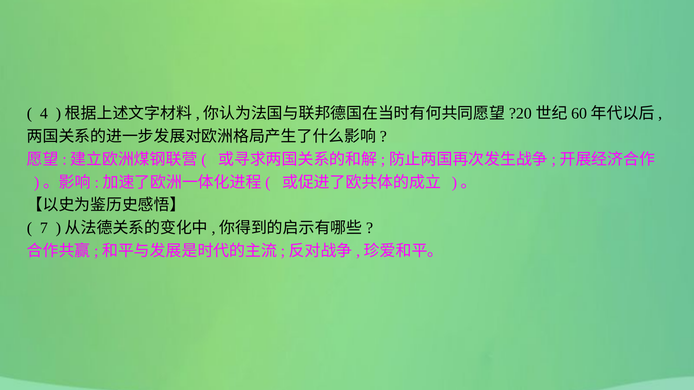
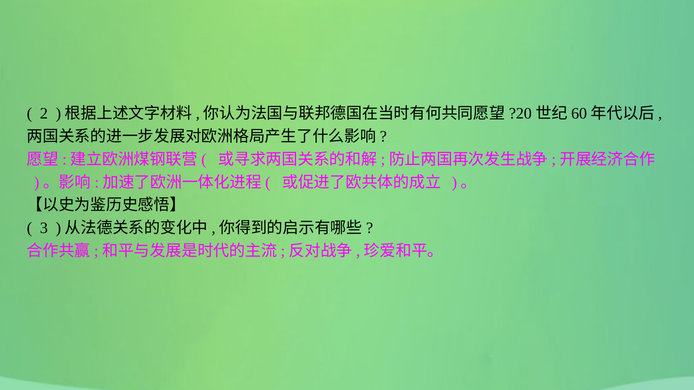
4: 4 -> 2 (44, 114)
7: 7 -> 3 (44, 228)
